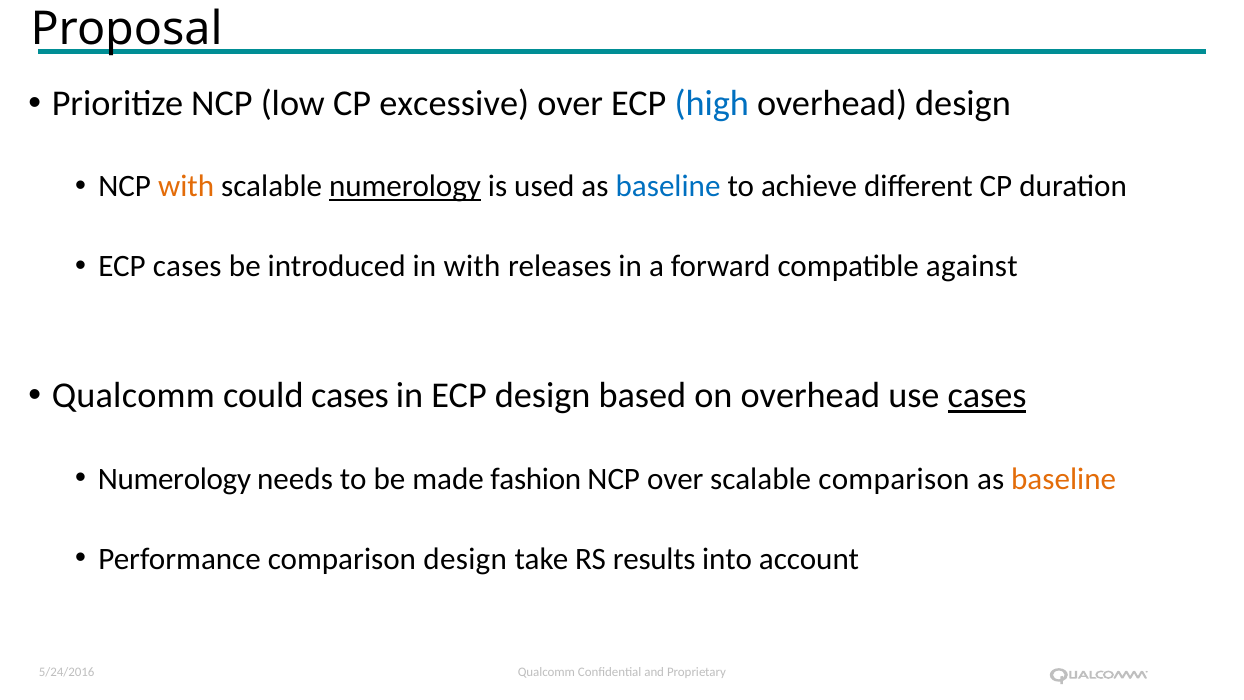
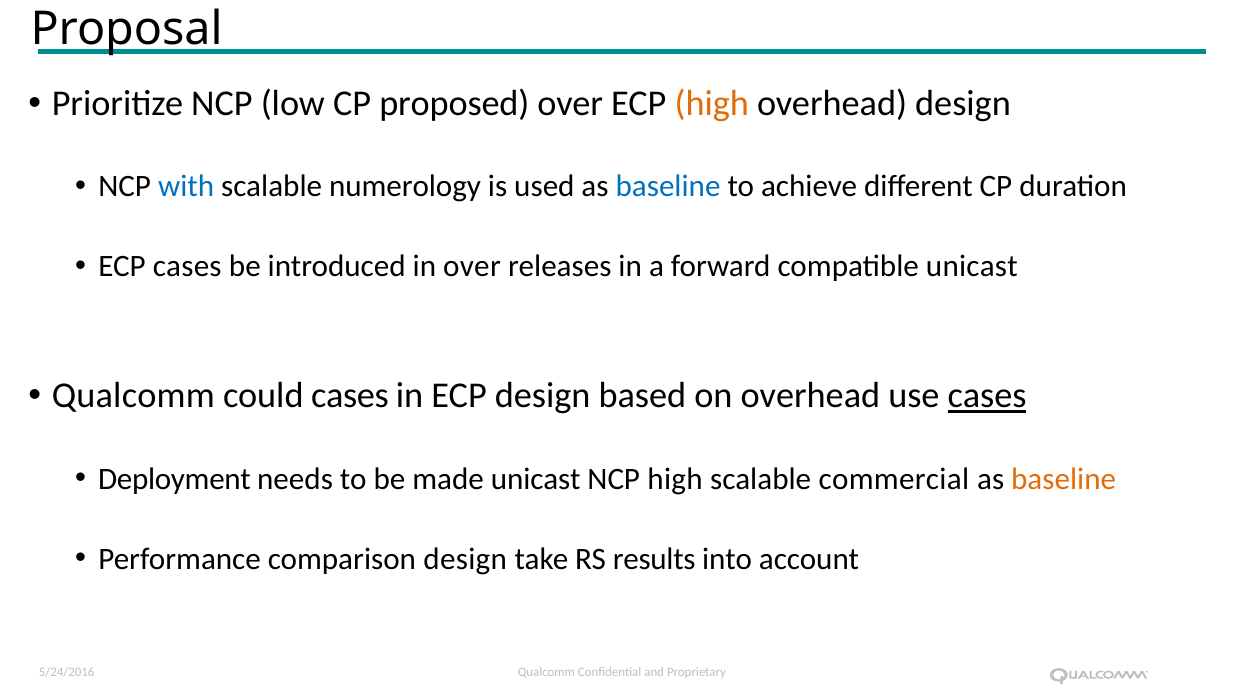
excessive: excessive -> proposed (454, 103)
high colour: blue -> orange (712, 103)
with colour: orange -> blue (186, 186)
numerology underline: present -> none (405, 186)
in with: with -> over (472, 266)
compatible against: against -> unicast (972, 266)
Numerology: Numerology -> Deployment (174, 479)
made fashion: fashion -> unicast (536, 479)
NCP over: over -> high (675, 479)
scalable comparison: comparison -> commercial (894, 479)
